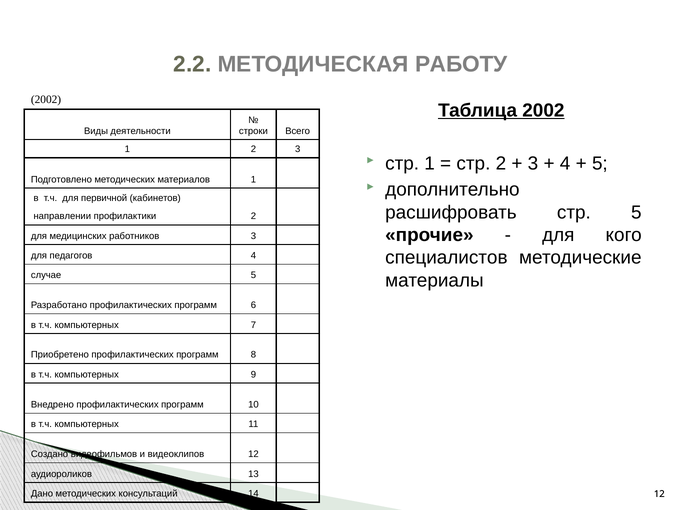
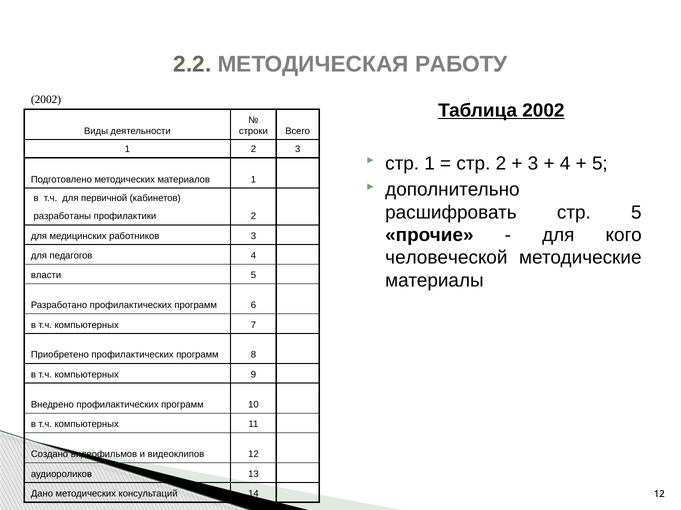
направлении: направлении -> разработаны (62, 217)
специалистов: специалистов -> человеческой (446, 258)
случае: случае -> власти (46, 276)
